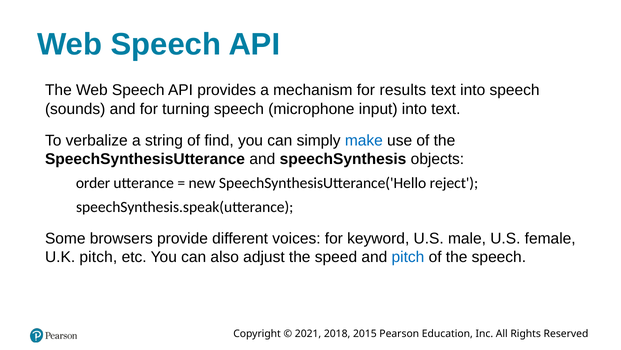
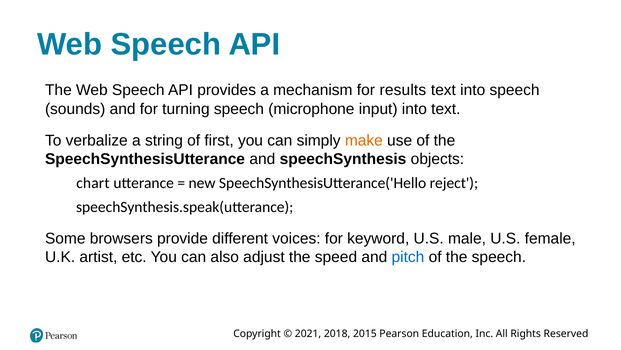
find: find -> first (219, 140)
make colour: blue -> orange (364, 140)
order: order -> chart (93, 183)
U.K pitch: pitch -> artist (98, 257)
